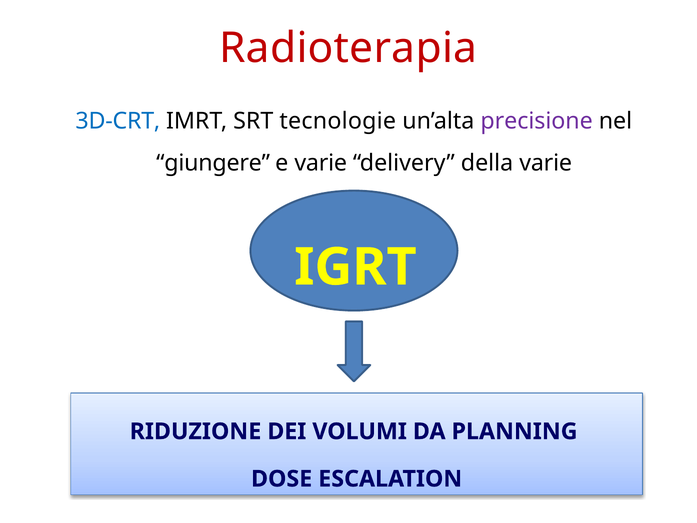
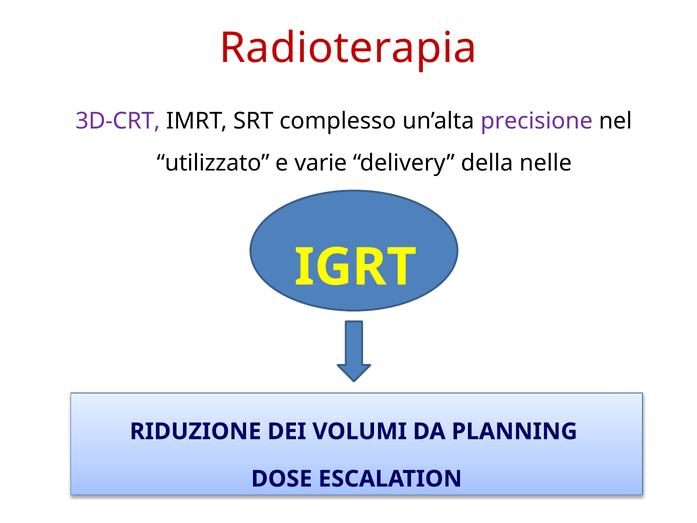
3D-CRT colour: blue -> purple (118, 121)
tecnologie: tecnologie -> complesso (338, 121)
giungere: giungere -> utilizzato (213, 163)
della varie: varie -> nelle (546, 163)
